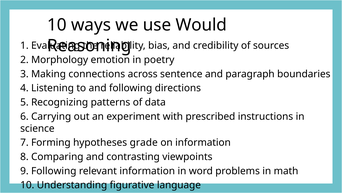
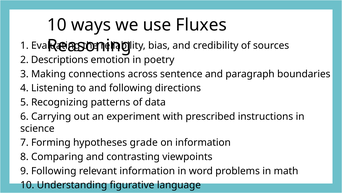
Would: Would -> Fluxes (201, 25)
Morphology: Morphology -> Descriptions (60, 60)
